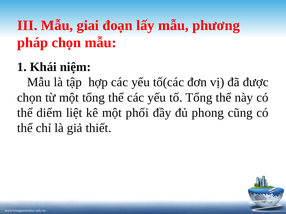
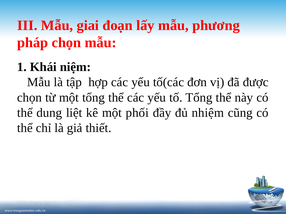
diểm: diểm -> dung (49, 113)
phong: phong -> nhiệm (208, 113)
